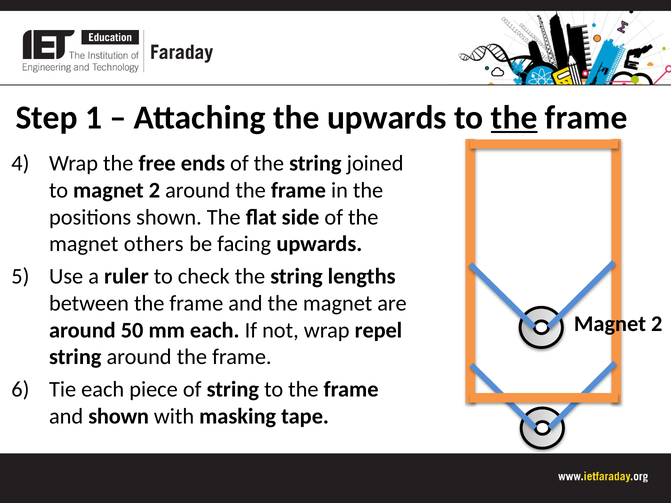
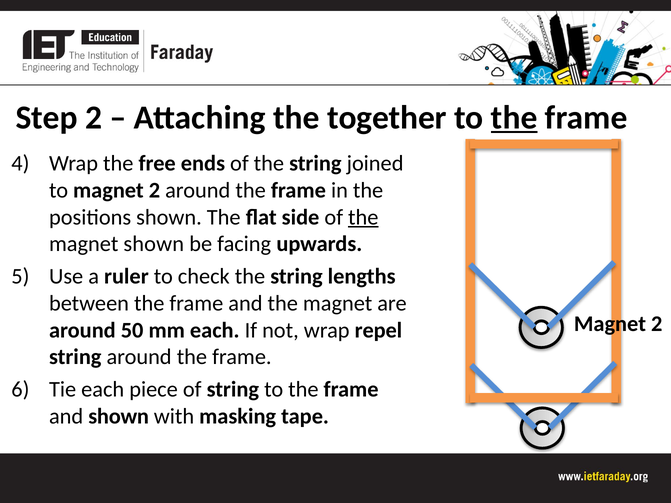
Step 1: 1 -> 2 (94, 118)
the upwards: upwards -> together (387, 118)
the underline: none -> present (363, 217)
magnet others: others -> shown (154, 244)
